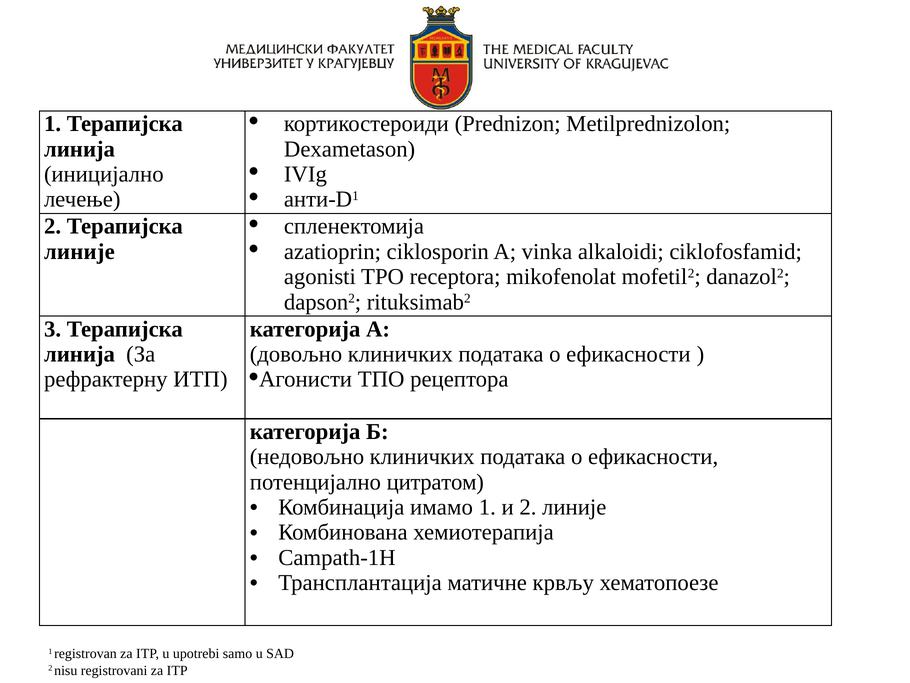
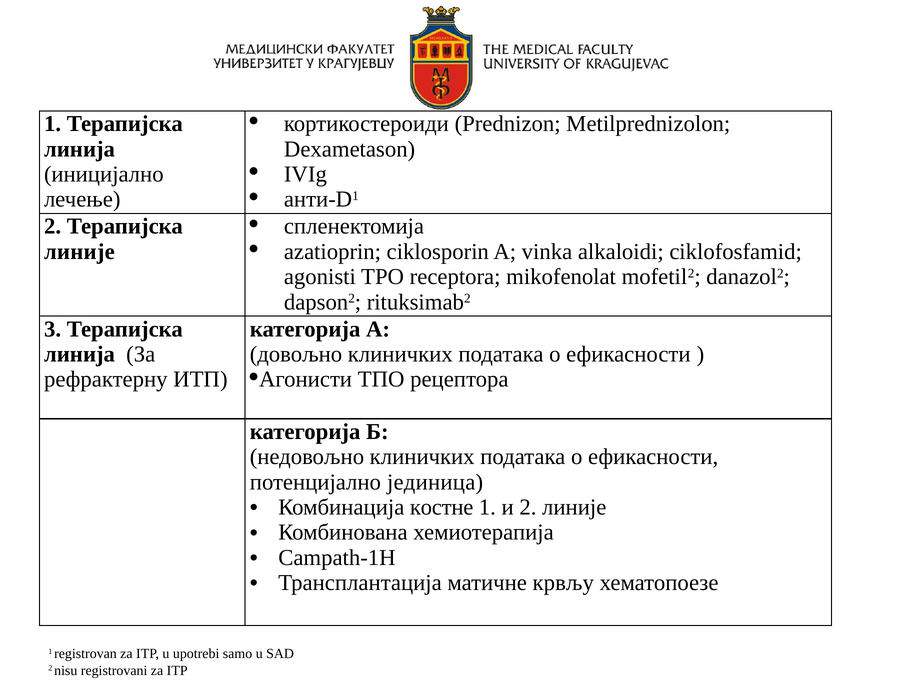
цитратом: цитратом -> јединица (435, 482)
имамо: имамо -> костне (442, 507)
